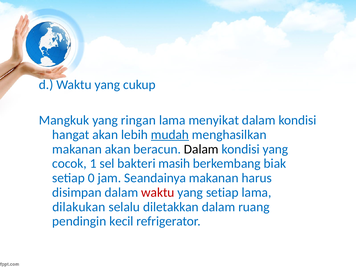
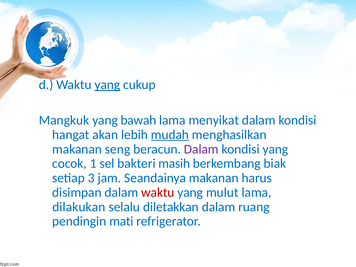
yang underline: none -> present (107, 85)
ringan: ringan -> bawah (139, 120)
makanan akan: akan -> seng (118, 149)
Dalam colour: black -> purple (201, 149)
0: 0 -> 3 (91, 178)
yang setiap: setiap -> mulut (222, 192)
kecil: kecil -> mati (121, 221)
